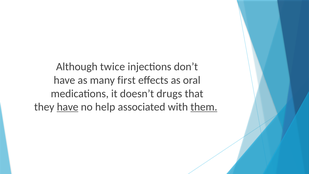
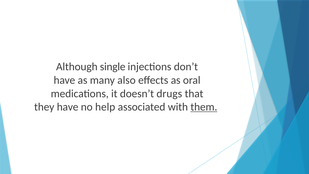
twice: twice -> single (113, 67)
first: first -> also (127, 80)
have underline: present -> none (68, 107)
